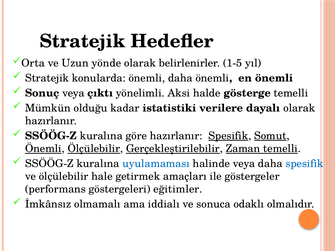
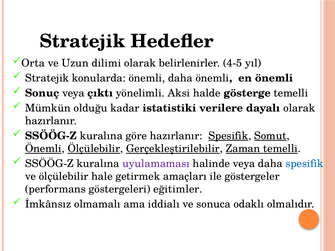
yönde: yönde -> dilimi (106, 63)
1-5: 1-5 -> 4-5 (233, 63)
uyulamaması colour: blue -> purple (156, 164)
